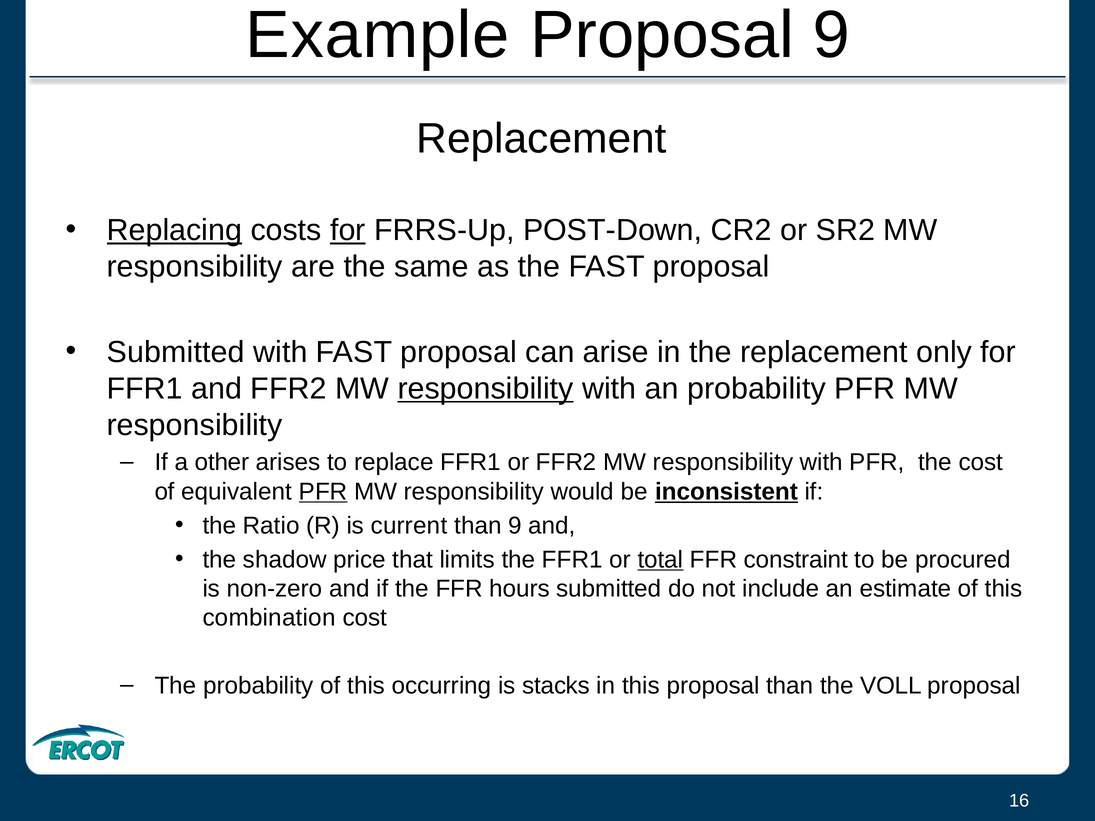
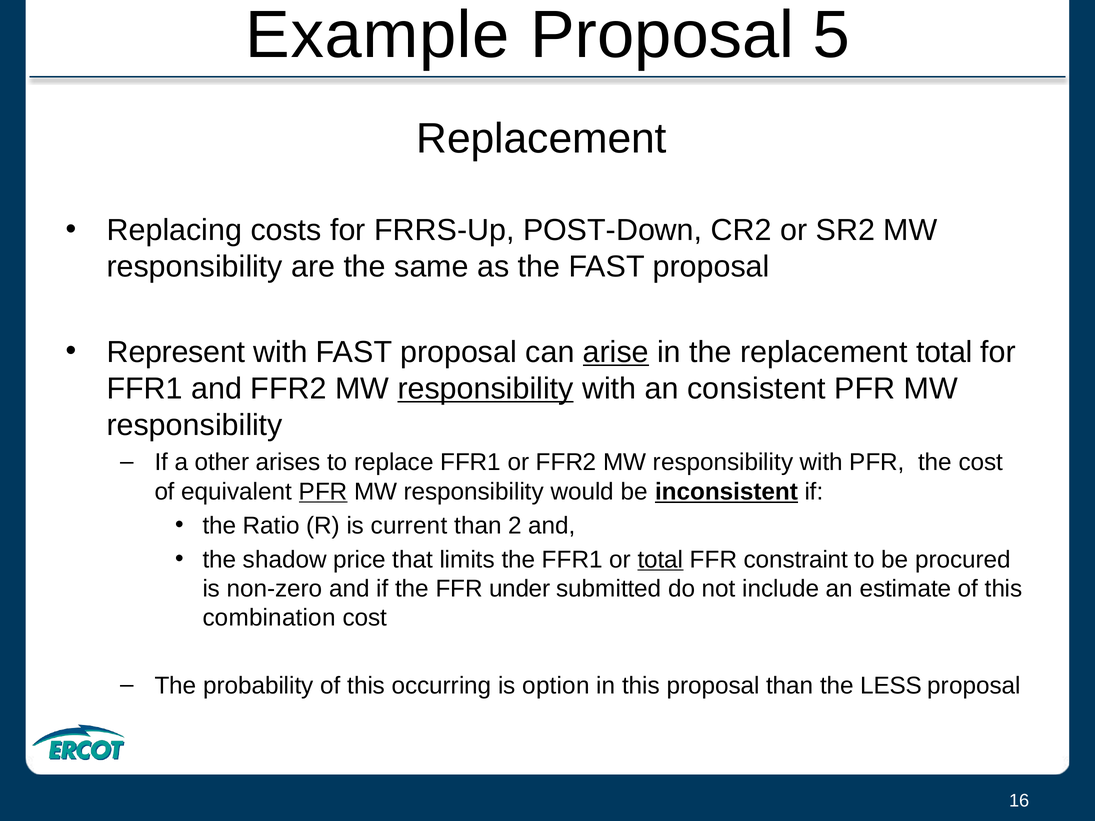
Proposal 9: 9 -> 5 (831, 35)
Replacing underline: present -> none (174, 230)
for underline: present -> none (348, 230)
Submitted: Submitted -> Represent (176, 352)
arise underline: none -> present (616, 352)
replacement only: only -> total (944, 352)
an probability: probability -> consistent (756, 389)
than 9: 9 -> 2 (515, 526)
hours: hours -> under (520, 589)
stacks: stacks -> option (556, 686)
VOLL: VOLL -> LESS (891, 686)
